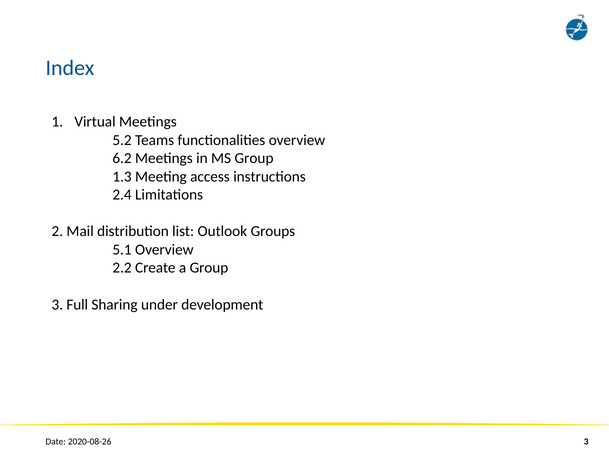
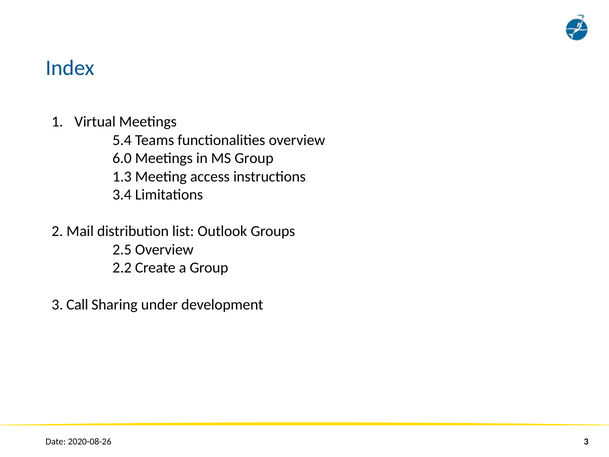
5.2: 5.2 -> 5.4 (122, 140)
6.2: 6.2 -> 6.0 (122, 158)
2.4: 2.4 -> 3.4 (122, 195)
5.1: 5.1 -> 2.5 (122, 250)
Full: Full -> Call (77, 304)
